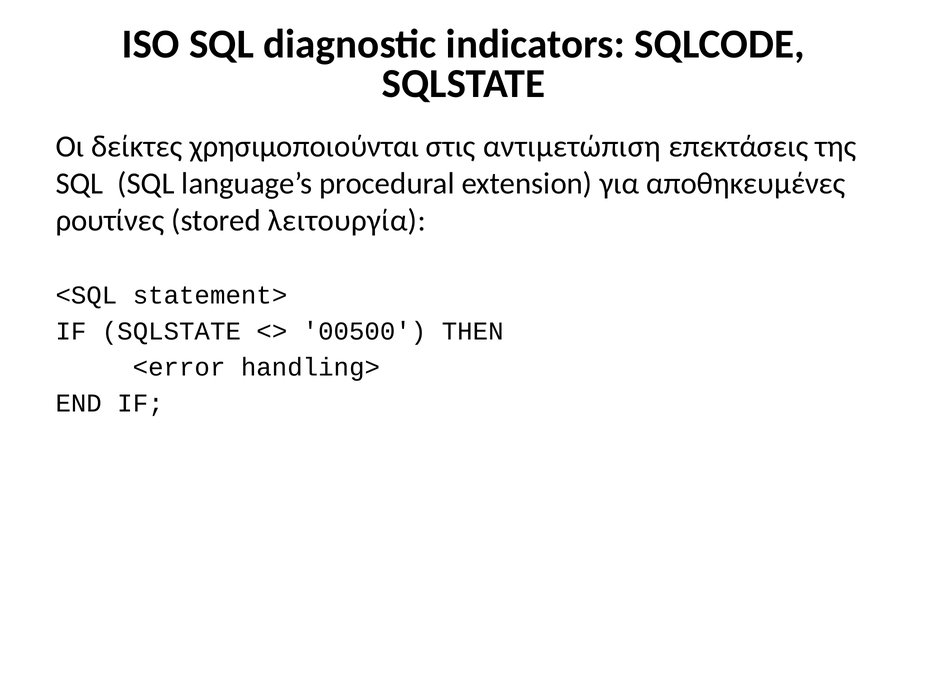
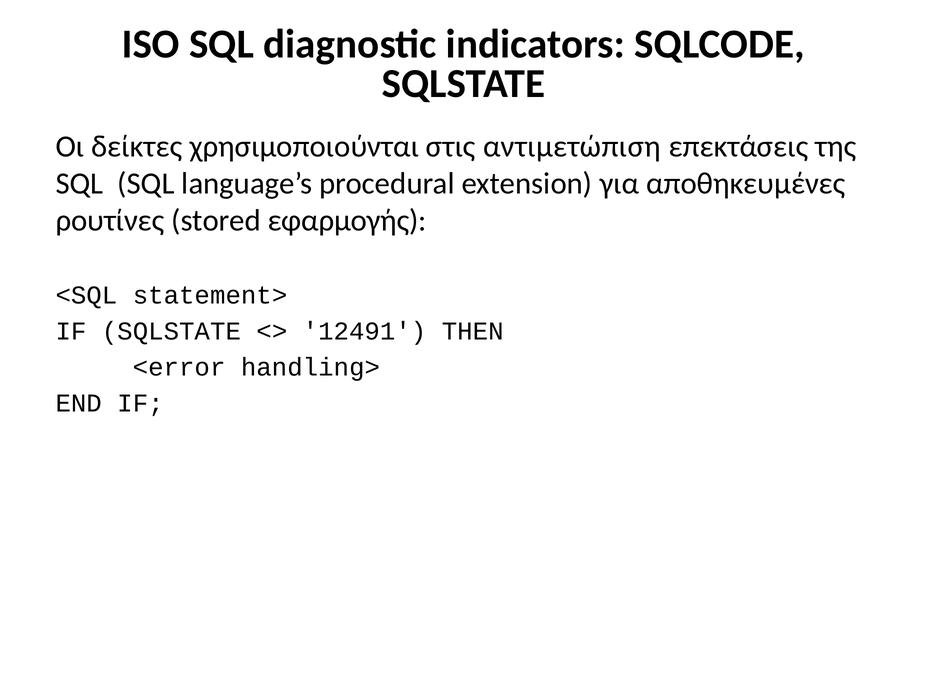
λειτουργία: λειτουργία -> εφαρμογής (347, 220)
00500: 00500 -> 12491 (364, 331)
